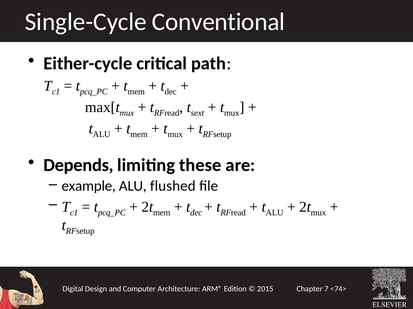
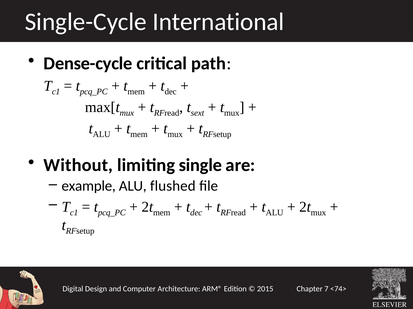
Conventional: Conventional -> International (218, 22)
Either-cycle: Either-cycle -> Dense-cycle (88, 63)
Depends: Depends -> Without (78, 166)
these: these -> single (200, 166)
